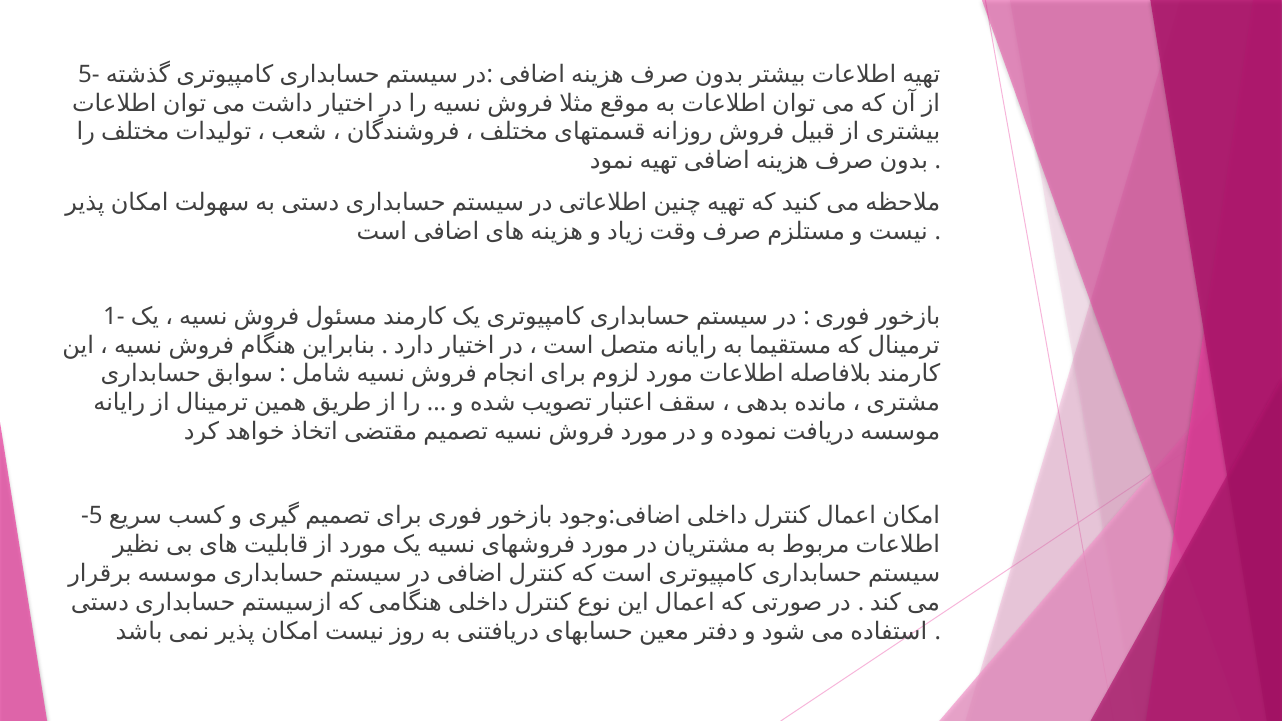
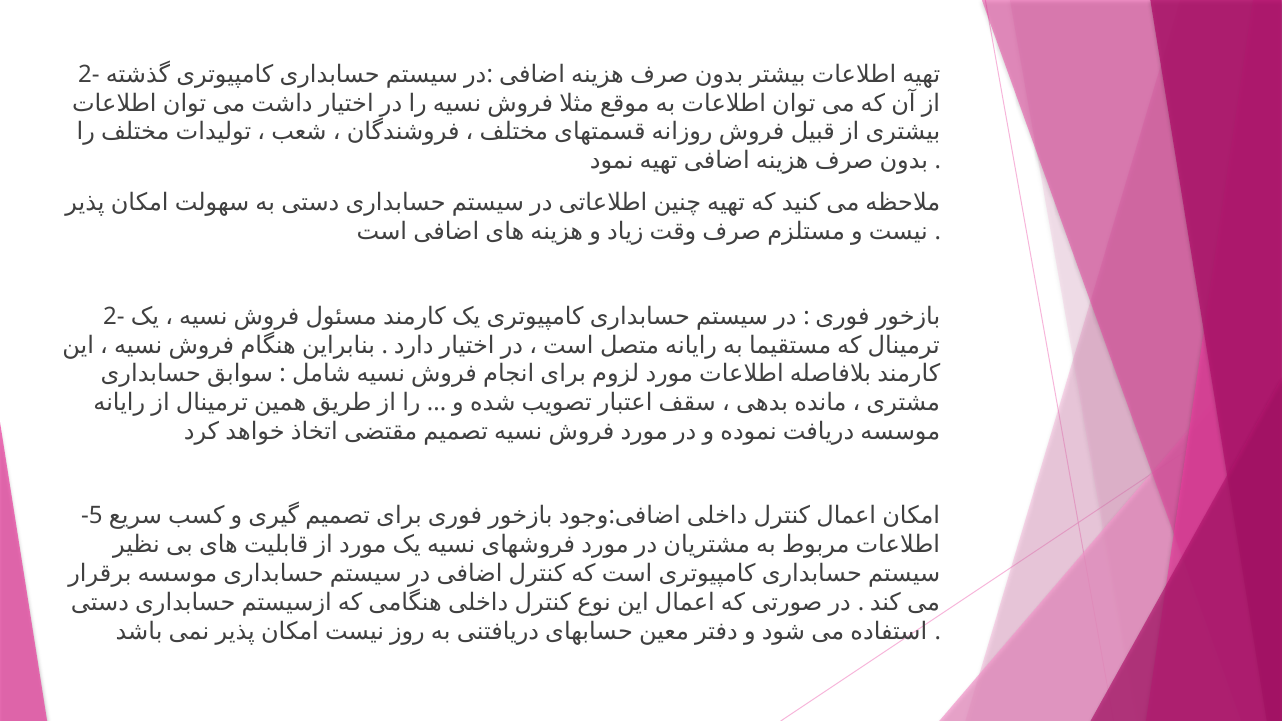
5-: 5- -> 2- (89, 74)
1-: 1- -> 2- (114, 316)
